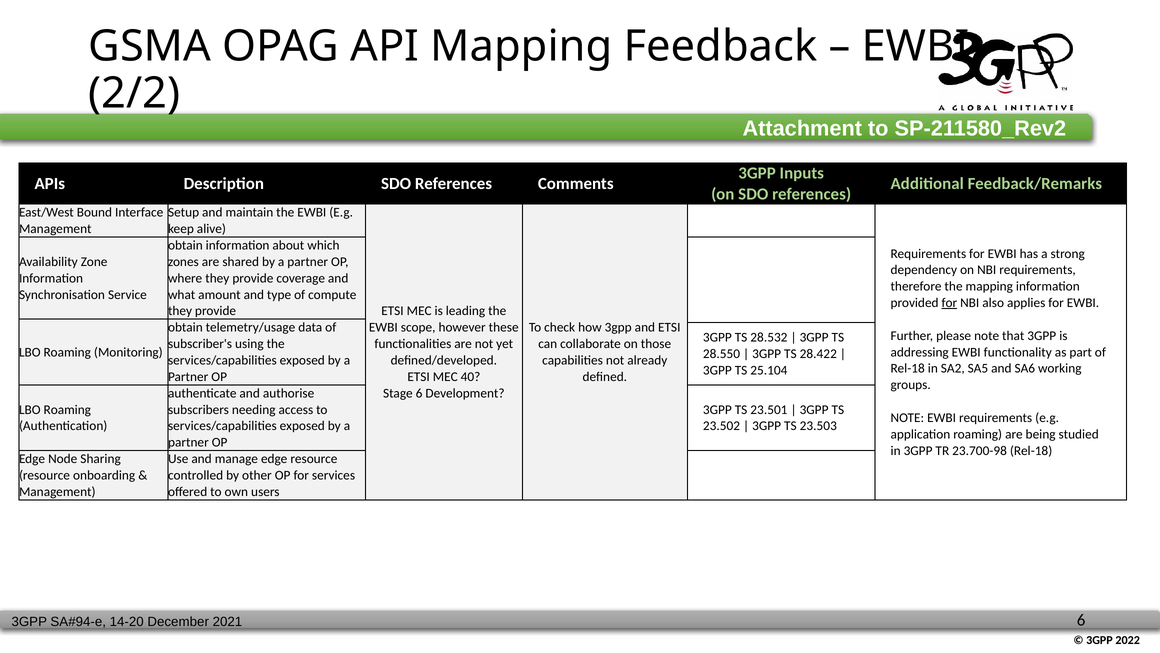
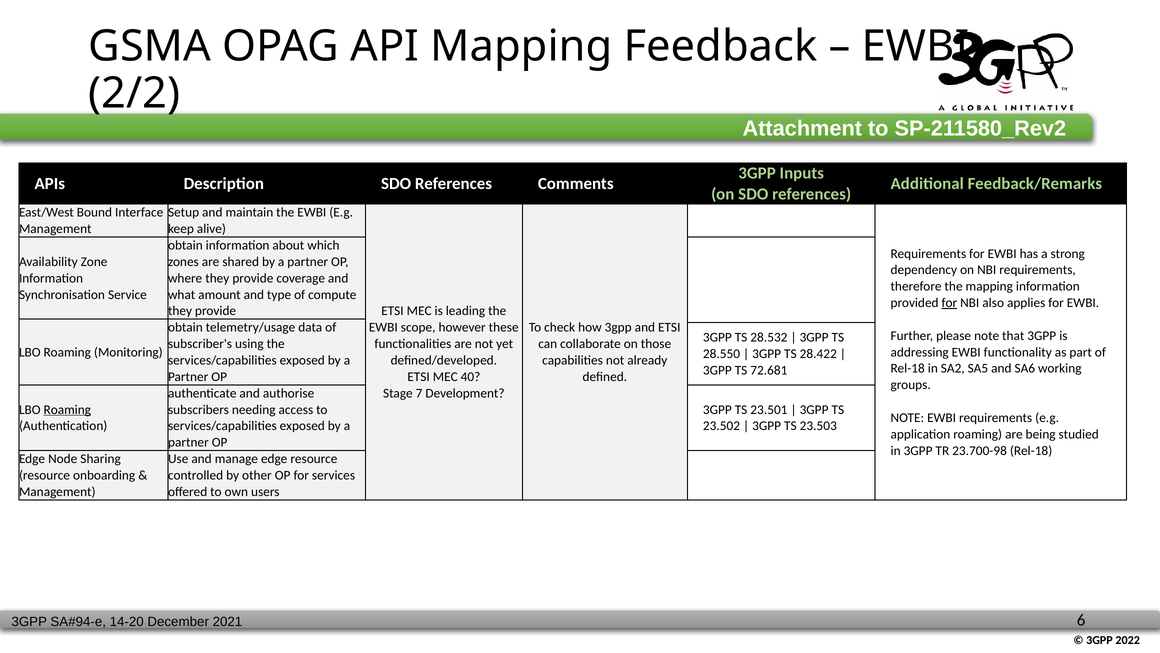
25.104: 25.104 -> 72.681 (769, 370)
Stage 6: 6 -> 7 (419, 393)
Roaming underline: none -> present (67, 409)
